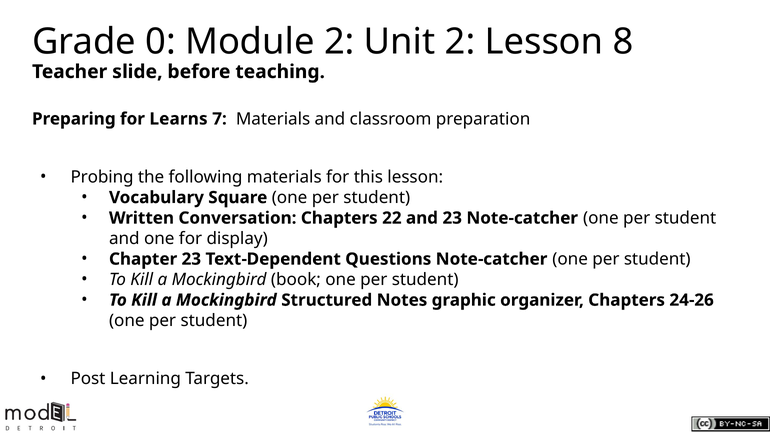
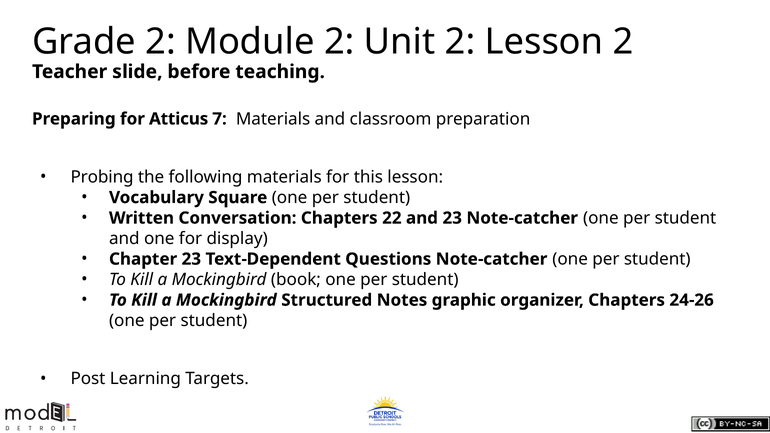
Grade 0: 0 -> 2 (161, 42)
Lesson 8: 8 -> 2 (623, 42)
Learns: Learns -> Atticus (179, 119)
